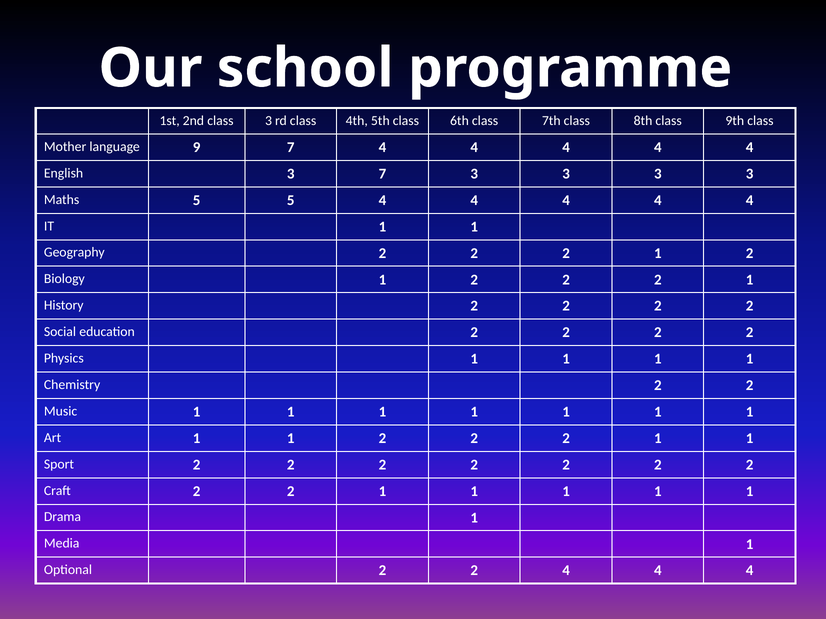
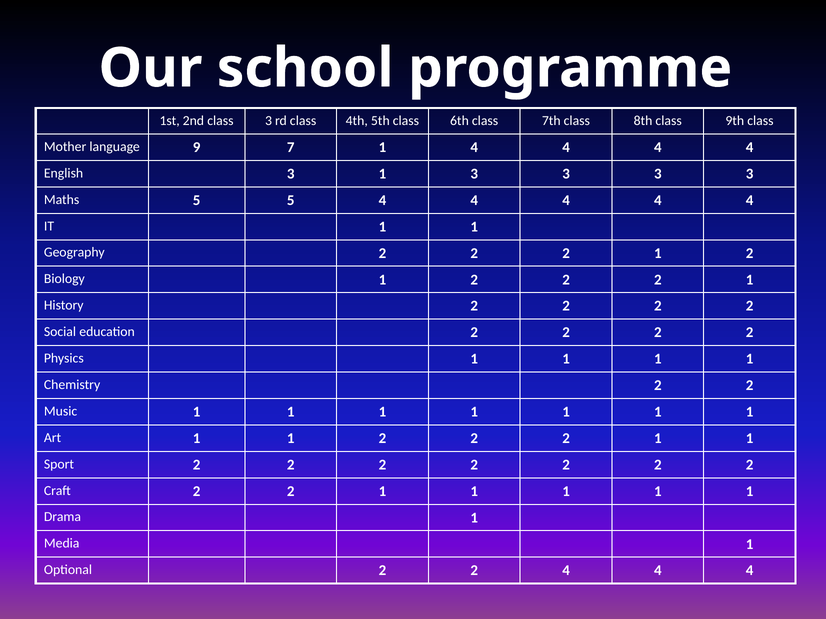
7 4: 4 -> 1 (383, 147)
3 7: 7 -> 1 (383, 174)
